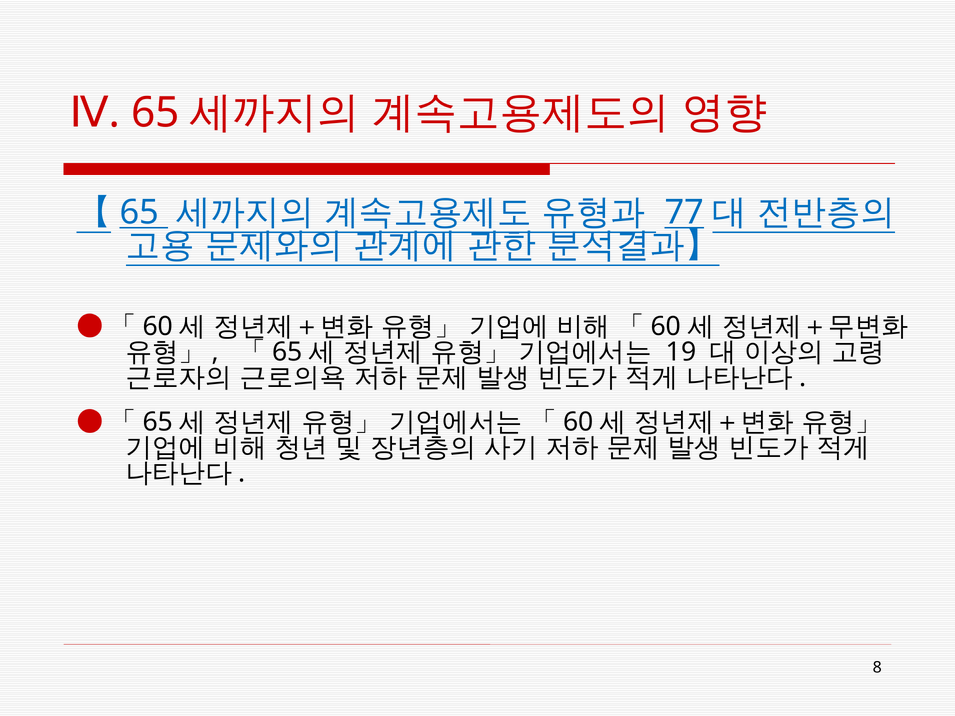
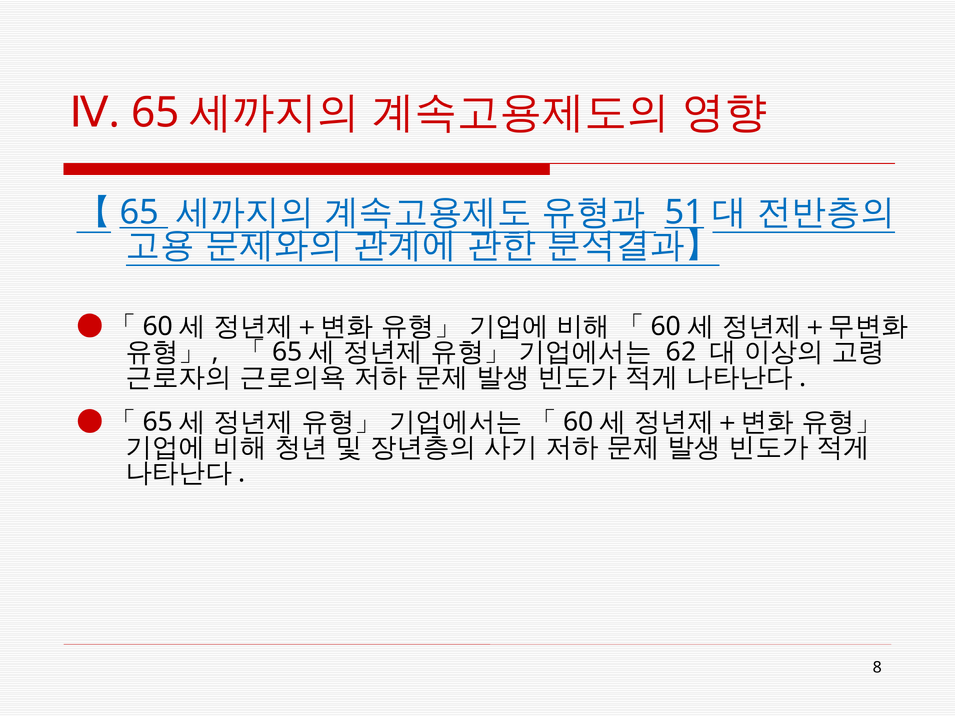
77: 77 -> 51 (684, 212)
19: 19 -> 62 (681, 352)
